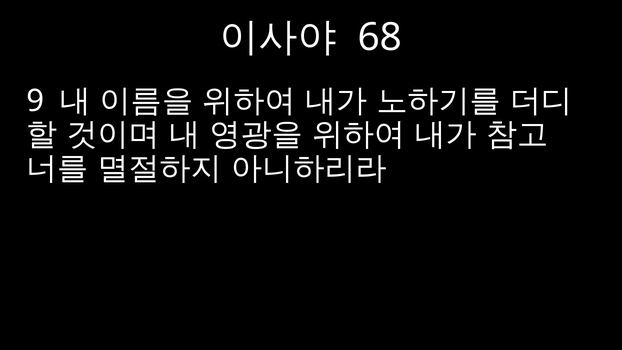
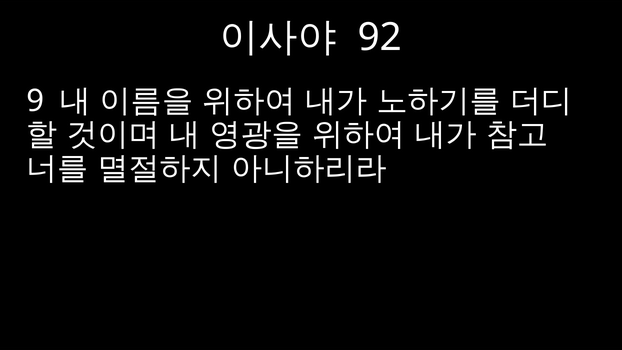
68: 68 -> 92 (380, 37)
